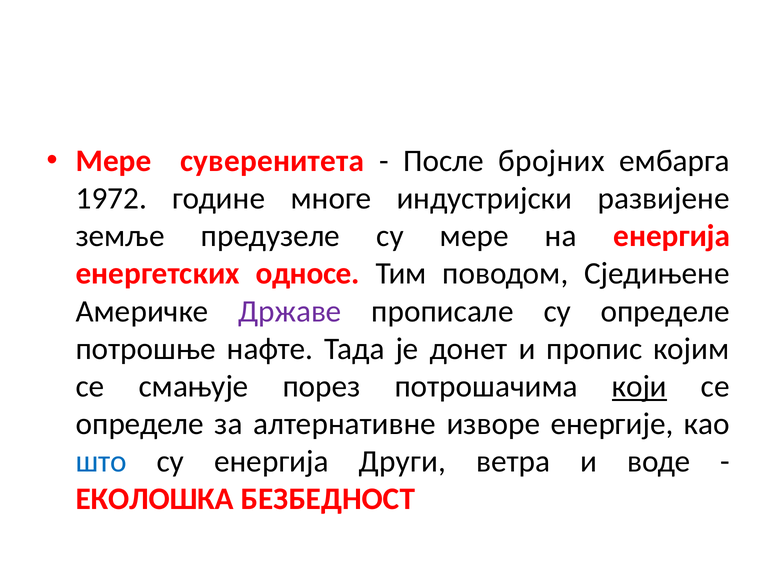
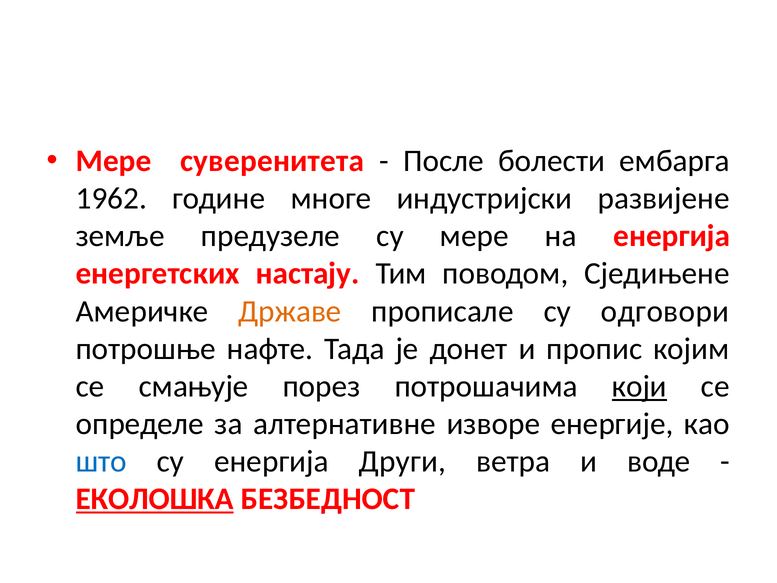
бројних: бројних -> болести (552, 161)
1972: 1972 -> 1962 (111, 198)
односе: односе -> настају (308, 274)
Државе colour: purple -> orange (290, 311)
су определе: определе -> одговори (665, 311)
ЕКОЛОШКА underline: none -> present (155, 499)
